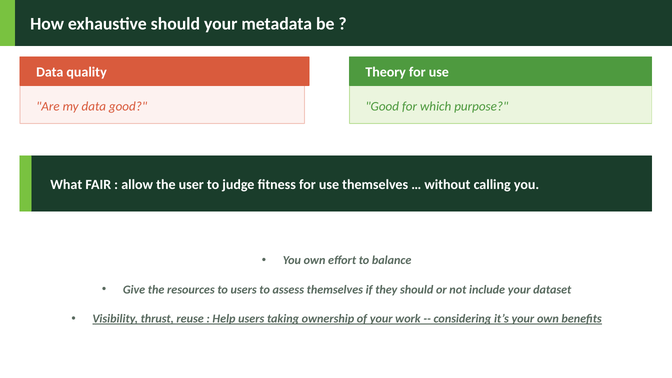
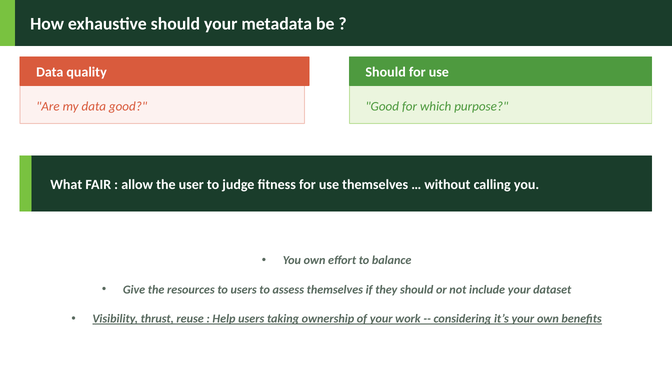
Theory: Theory -> Should (386, 72)
